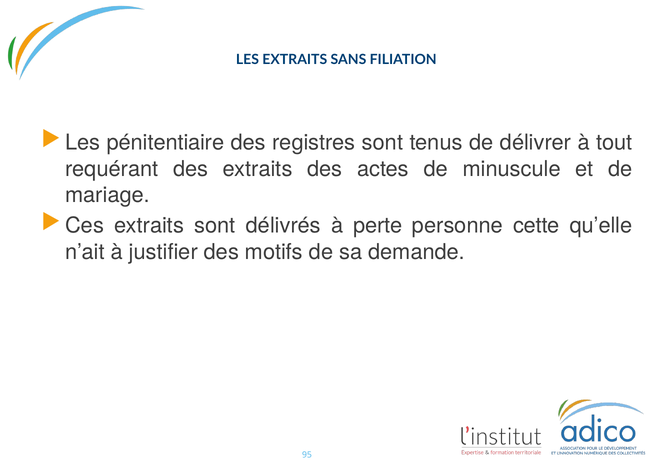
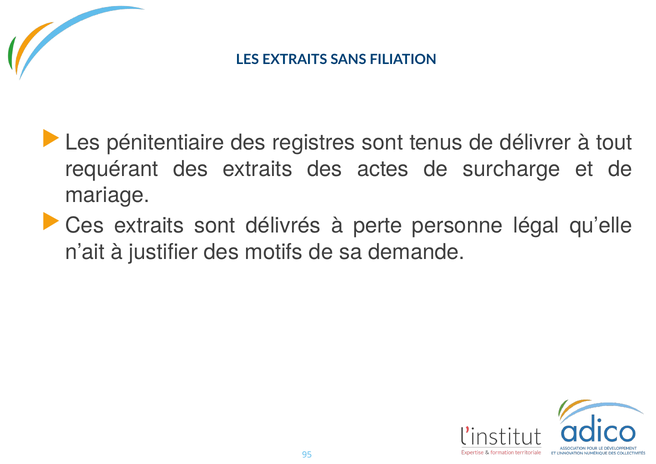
minuscule: minuscule -> surcharge (512, 169)
cette: cette -> légal (536, 226)
